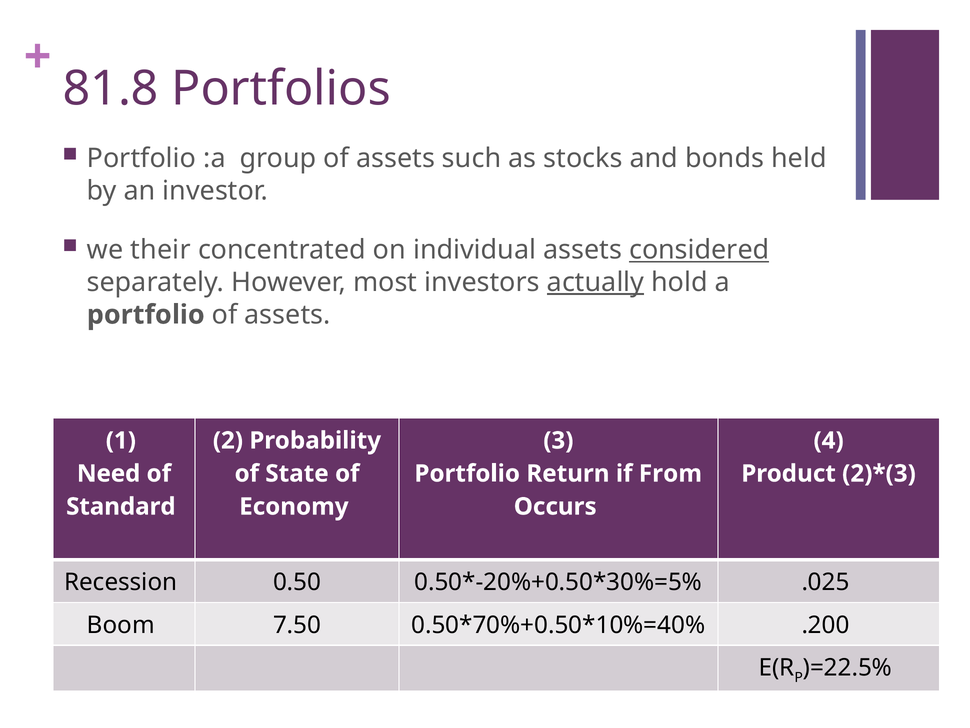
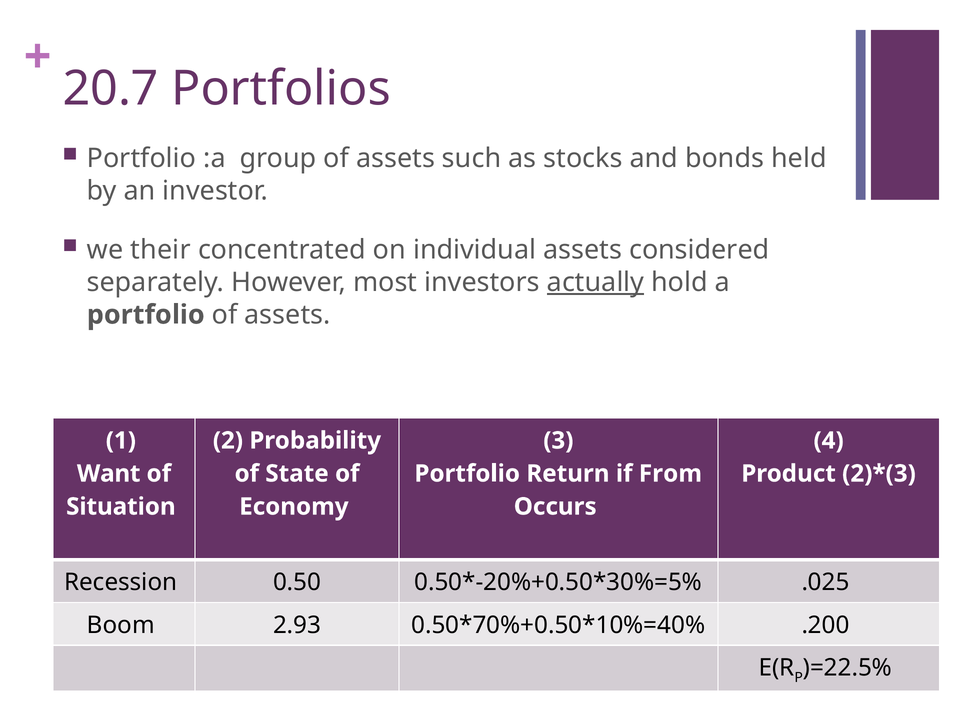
81.8: 81.8 -> 20.7 (111, 89)
considered underline: present -> none (699, 250)
Need: Need -> Want (109, 473)
Standard: Standard -> Situation (121, 506)
7.50: 7.50 -> 2.93 (297, 625)
